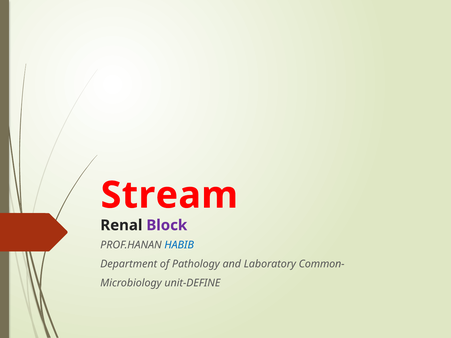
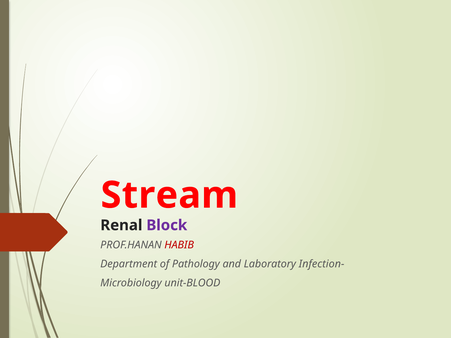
HABIB colour: blue -> red (179, 245)
Common-: Common- -> Infection- (322, 264)
unit-DEFINE: unit-DEFINE -> unit-BLOOD (192, 283)
